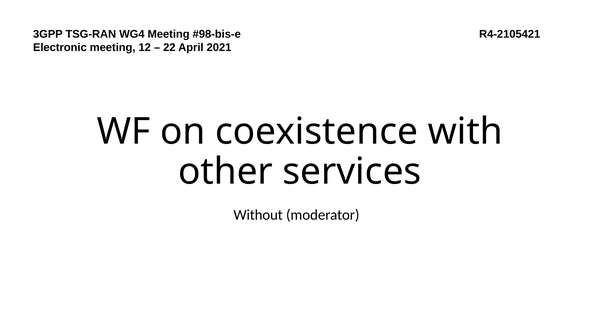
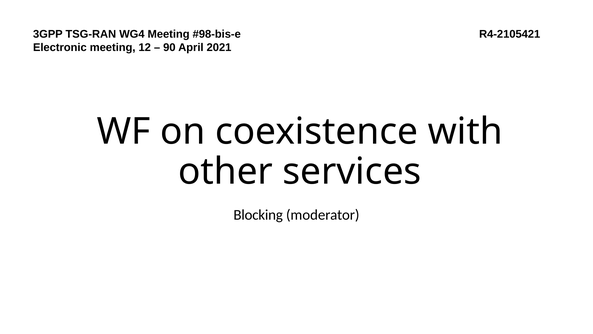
22: 22 -> 90 (169, 47)
Without: Without -> Blocking (258, 215)
